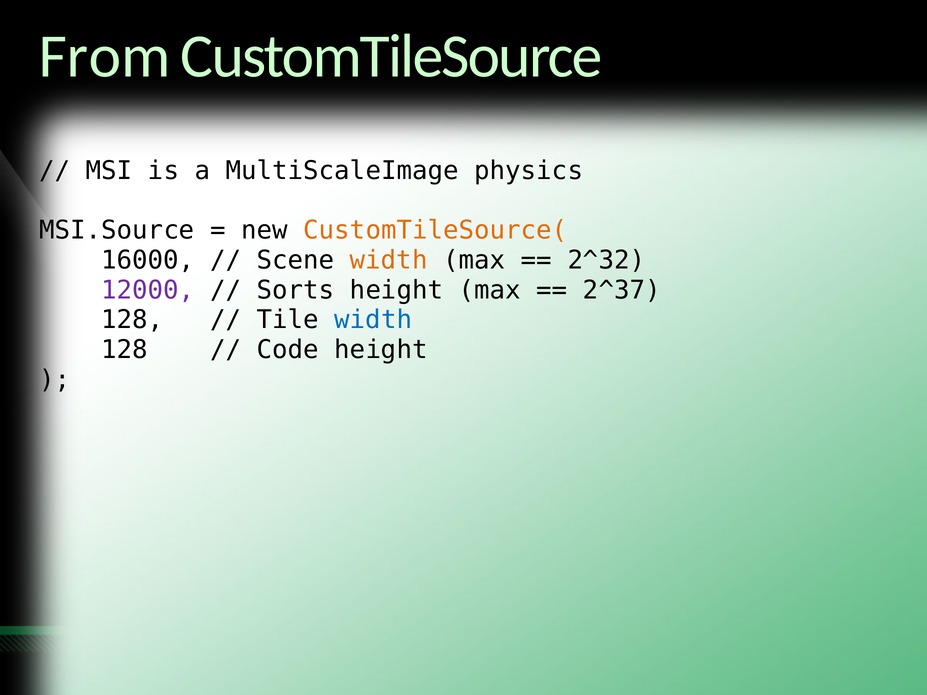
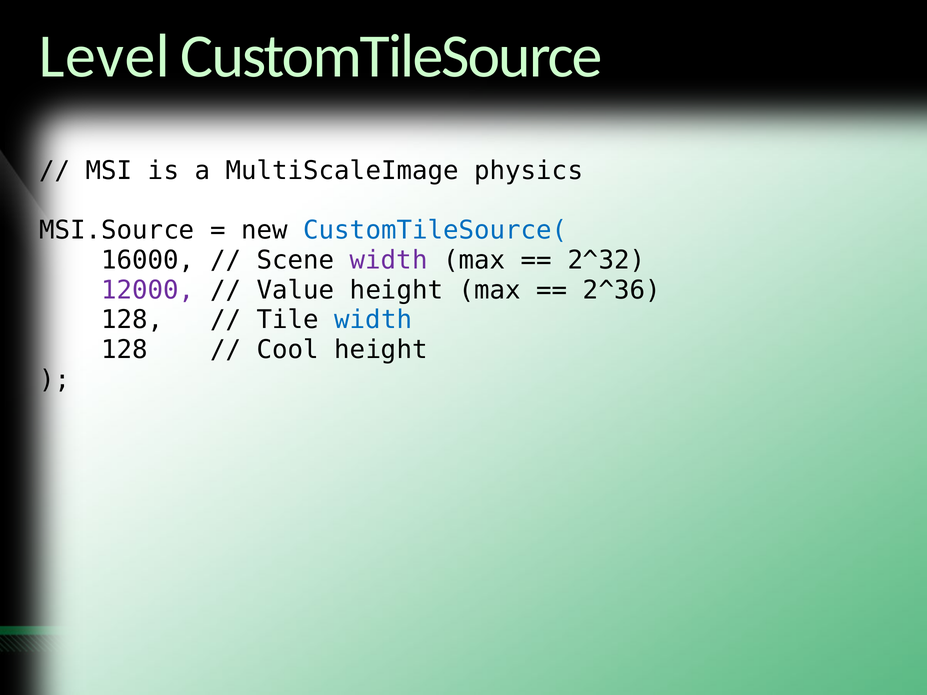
From: From -> Level (104, 56)
CustomTileSource( colour: orange -> blue (435, 230)
width colour: orange -> purple (389, 260)
Sorts: Sorts -> Value (296, 290)
2^37: 2^37 -> 2^36 (622, 290)
Code: Code -> Cool (288, 350)
